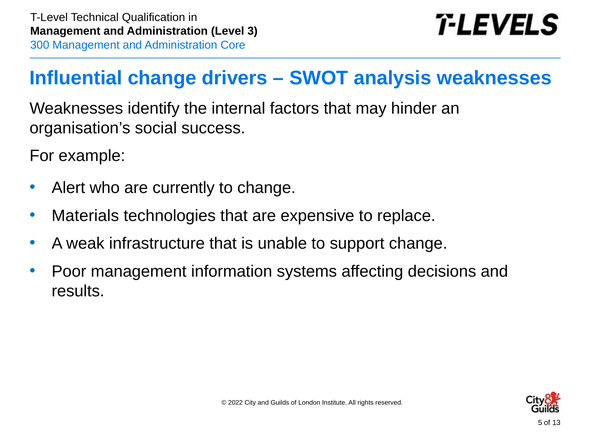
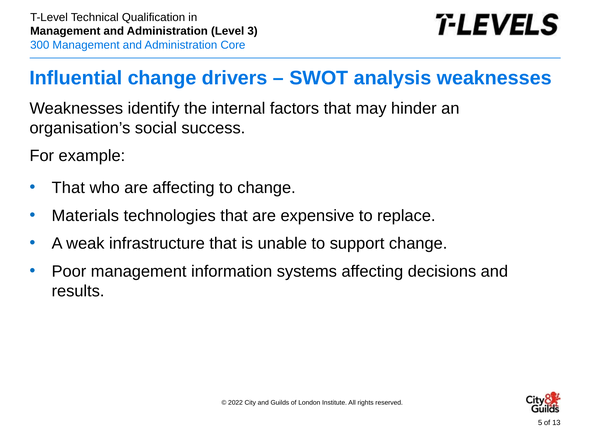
Alert: Alert -> That (68, 188)
are currently: currently -> affecting (184, 188)
